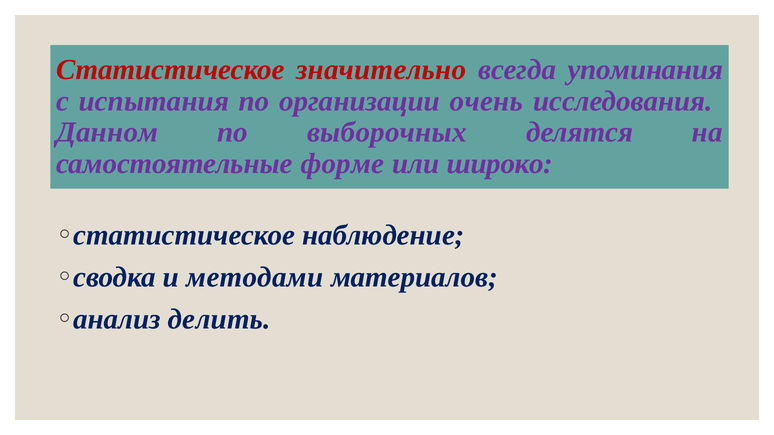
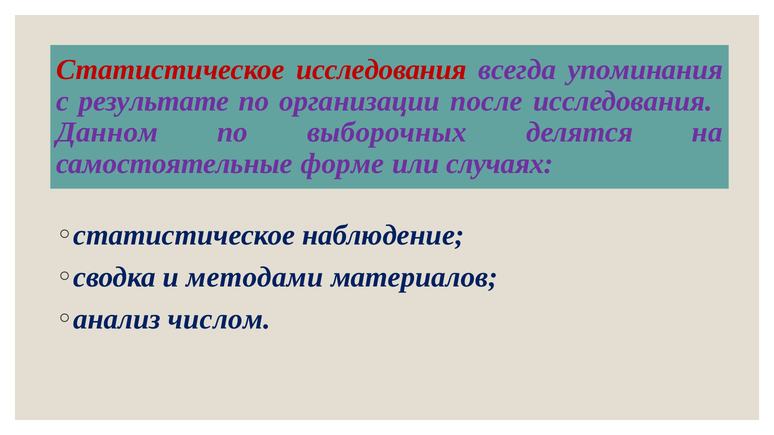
Статистическое значительно: значительно -> исследования (381, 70)
испытания: испытания -> результате (154, 101)
очень: очень -> после (486, 101)
широко: широко -> случаях (500, 164)
делить: делить -> числом (219, 320)
